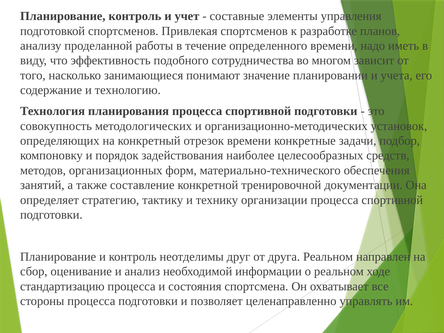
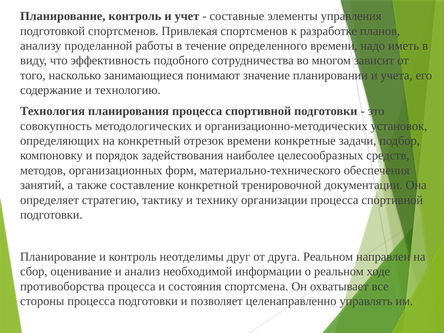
стандартизацию: стандартизацию -> противоборства (62, 286)
